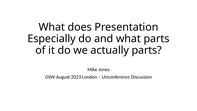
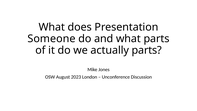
Especially: Especially -> Someone (51, 39)
